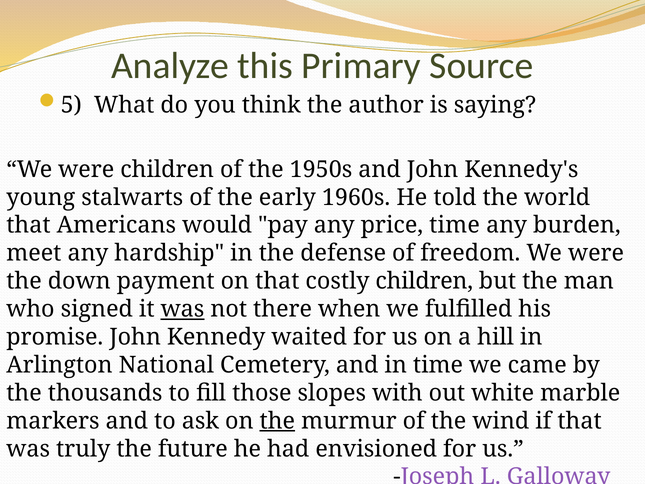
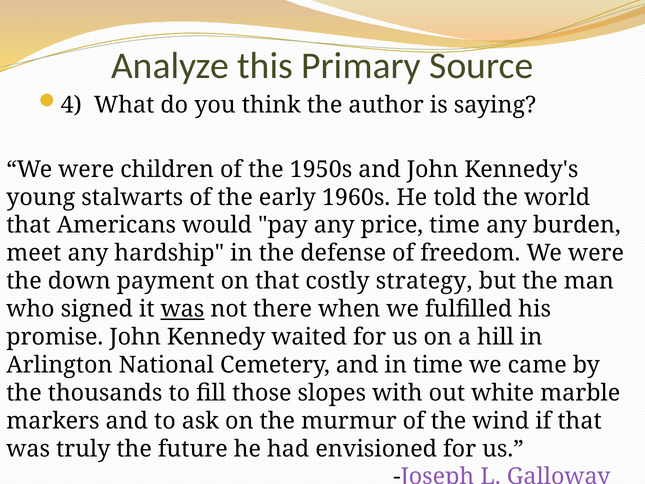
5: 5 -> 4 (71, 105)
costly children: children -> strategy (424, 281)
the underline: present -> none (277, 421)
